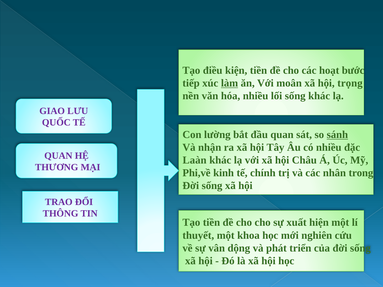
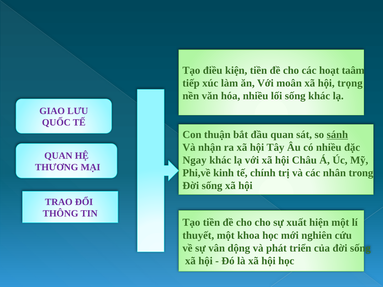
bước: bước -> taâm (353, 70)
làm underline: present -> none (229, 83)
lường: lường -> thuận (217, 135)
Laàn: Laàn -> Ngay (195, 160)
